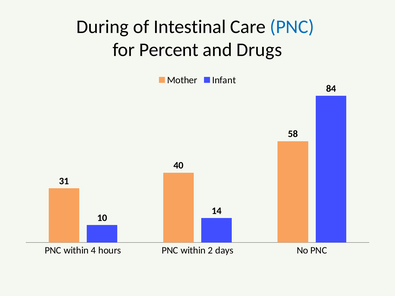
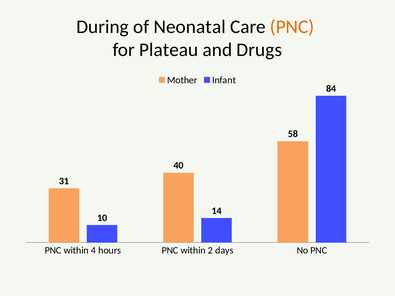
Intestinal: Intestinal -> Neonatal (190, 27)
PNC colour: blue -> orange (292, 27)
Percent: Percent -> Plateau (169, 50)
